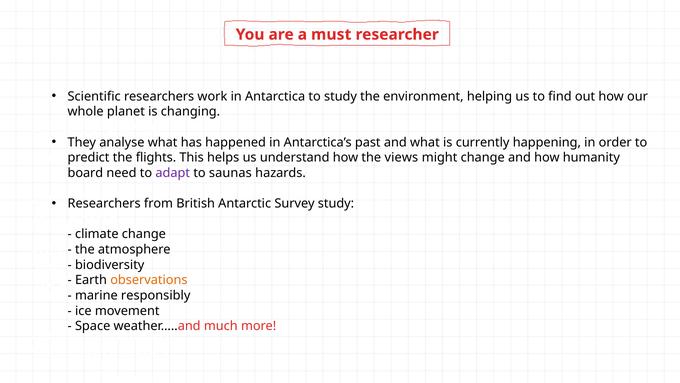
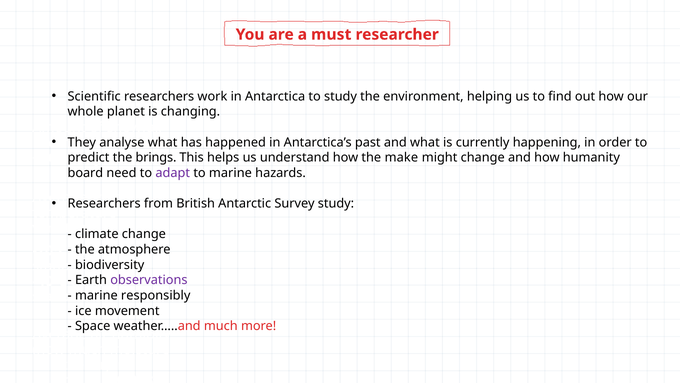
flights: flights -> brings (156, 157)
views: views -> make (401, 157)
to saunas: saunas -> marine (230, 173)
observations colour: orange -> purple (149, 280)
